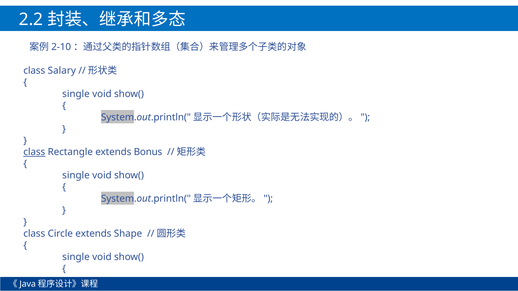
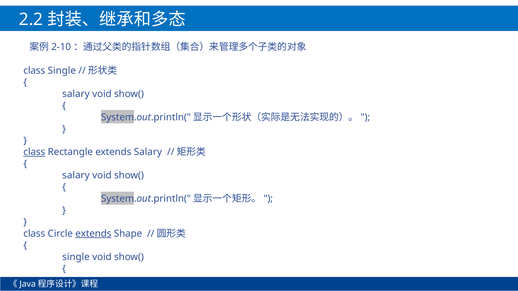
class Salary: Salary -> Single (62, 71)
single: single -> salary (76, 94)
extends Bonus: Bonus -> Salary (148, 152)
single: single -> salary (76, 176)
extends underline: none -> present (93, 234)
